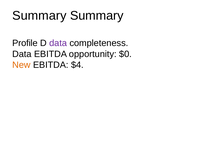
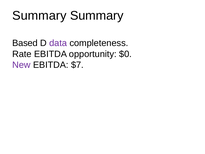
Profile: Profile -> Based (25, 43)
Data: Data -> Rate (22, 54)
New colour: orange -> purple (21, 65)
$4: $4 -> $7 (77, 65)
